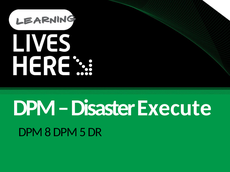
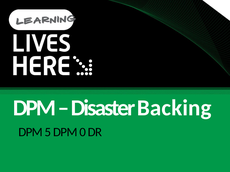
Execute: Execute -> Backing (174, 108)
8: 8 -> 5 (48, 132)
5: 5 -> 0 (83, 132)
